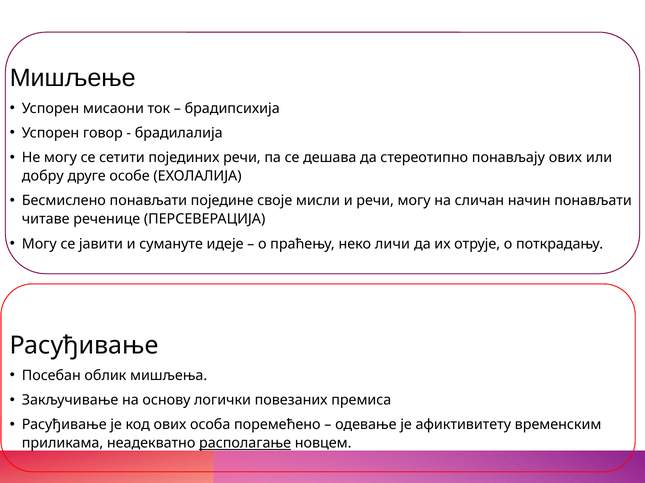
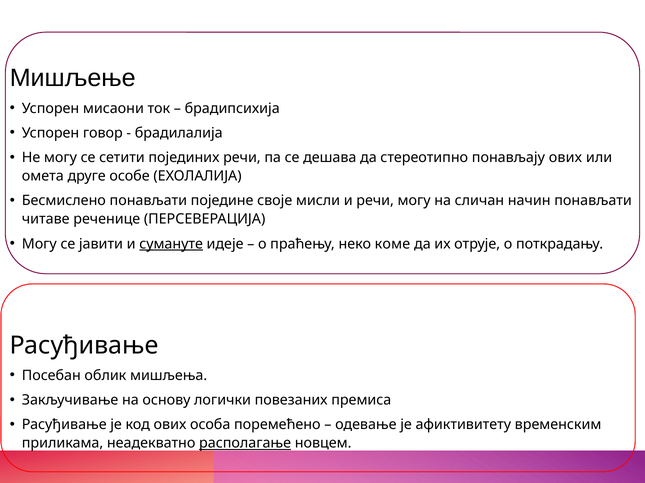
добру: добру -> омета (43, 176)
сумануте underline: none -> present (171, 244)
личи: личи -> коме (392, 244)
